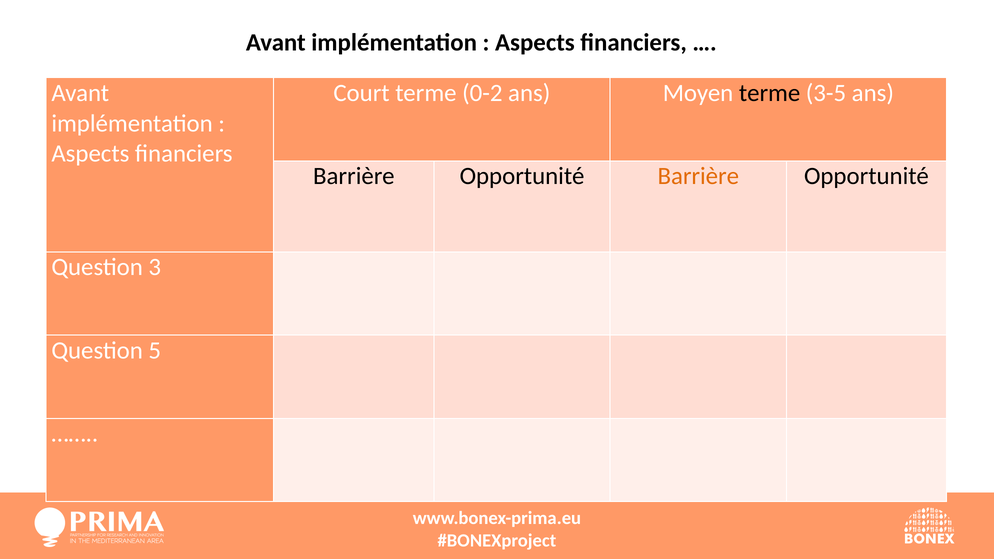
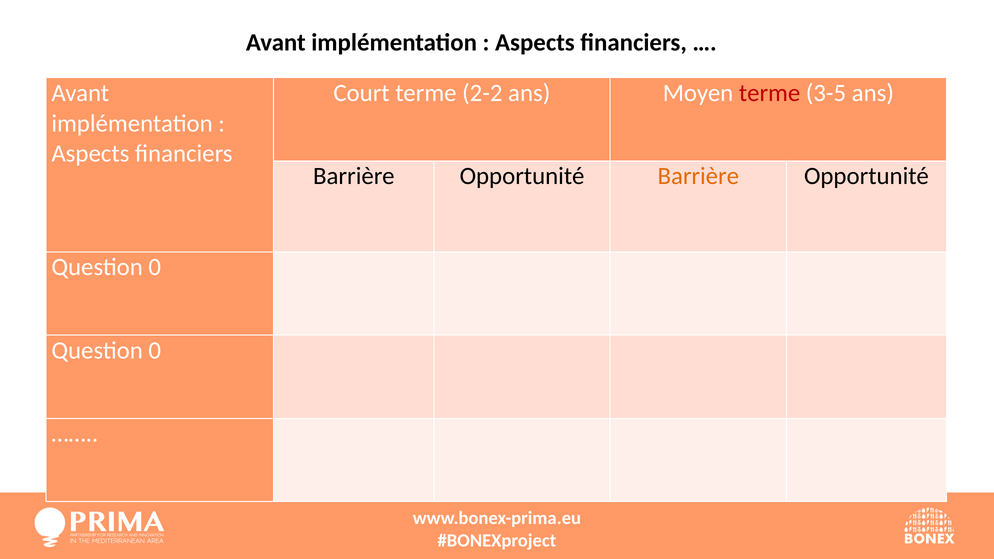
0-2: 0-2 -> 2-2 (482, 93)
terme colour: black -> red (770, 93)
3: 3 -> 0 (155, 267)
5: 5 -> 0 (155, 351)
